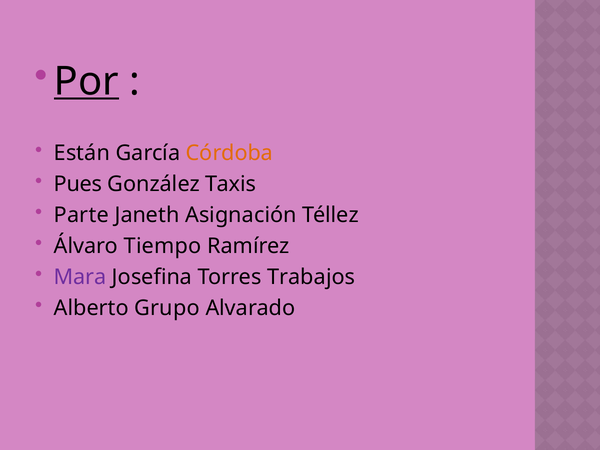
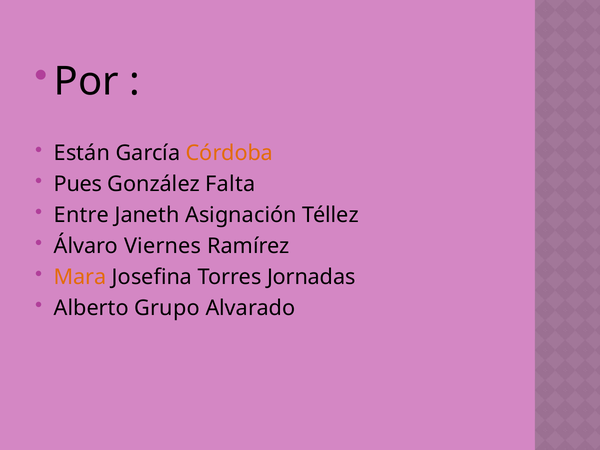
Por underline: present -> none (86, 81)
Taxis: Taxis -> Falta (230, 184)
Parte: Parte -> Entre (81, 215)
Tiempo: Tiempo -> Viernes (163, 246)
Mara colour: purple -> orange (80, 277)
Trabajos: Trabajos -> Jornadas (311, 277)
